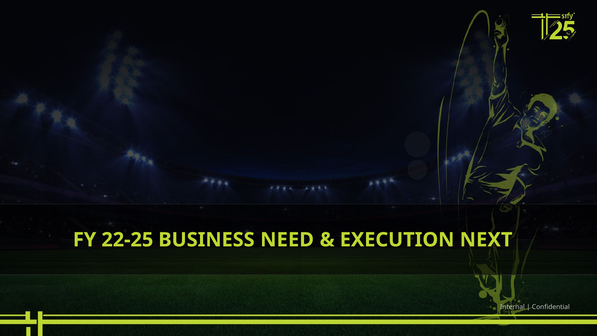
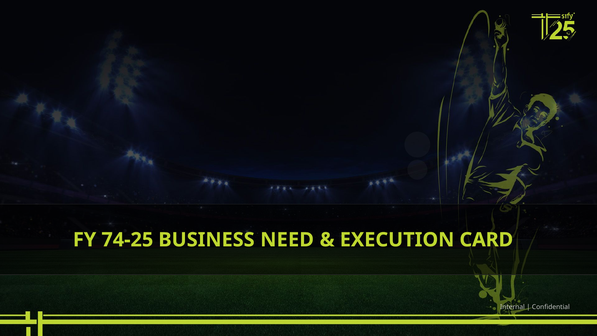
22-25: 22-25 -> 74-25 (127, 240)
NEXT: NEXT -> CARD (486, 240)
